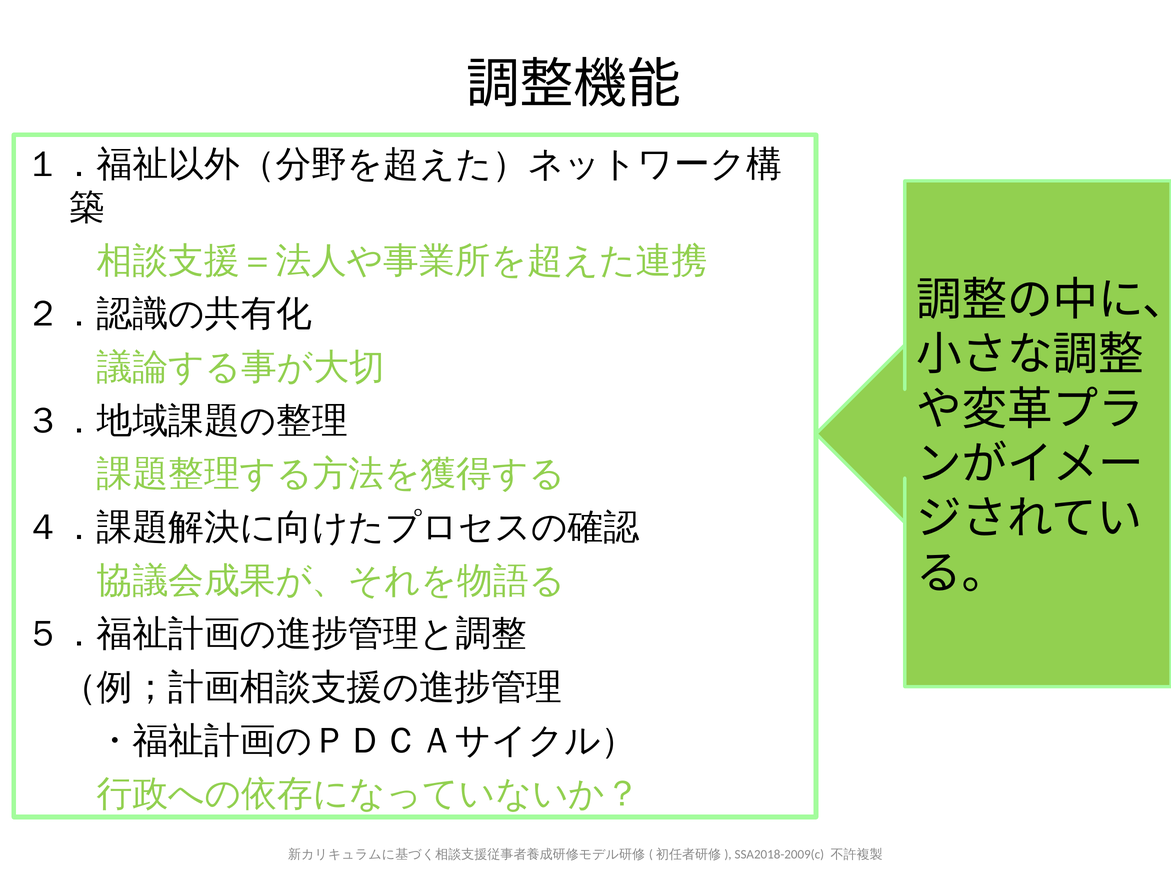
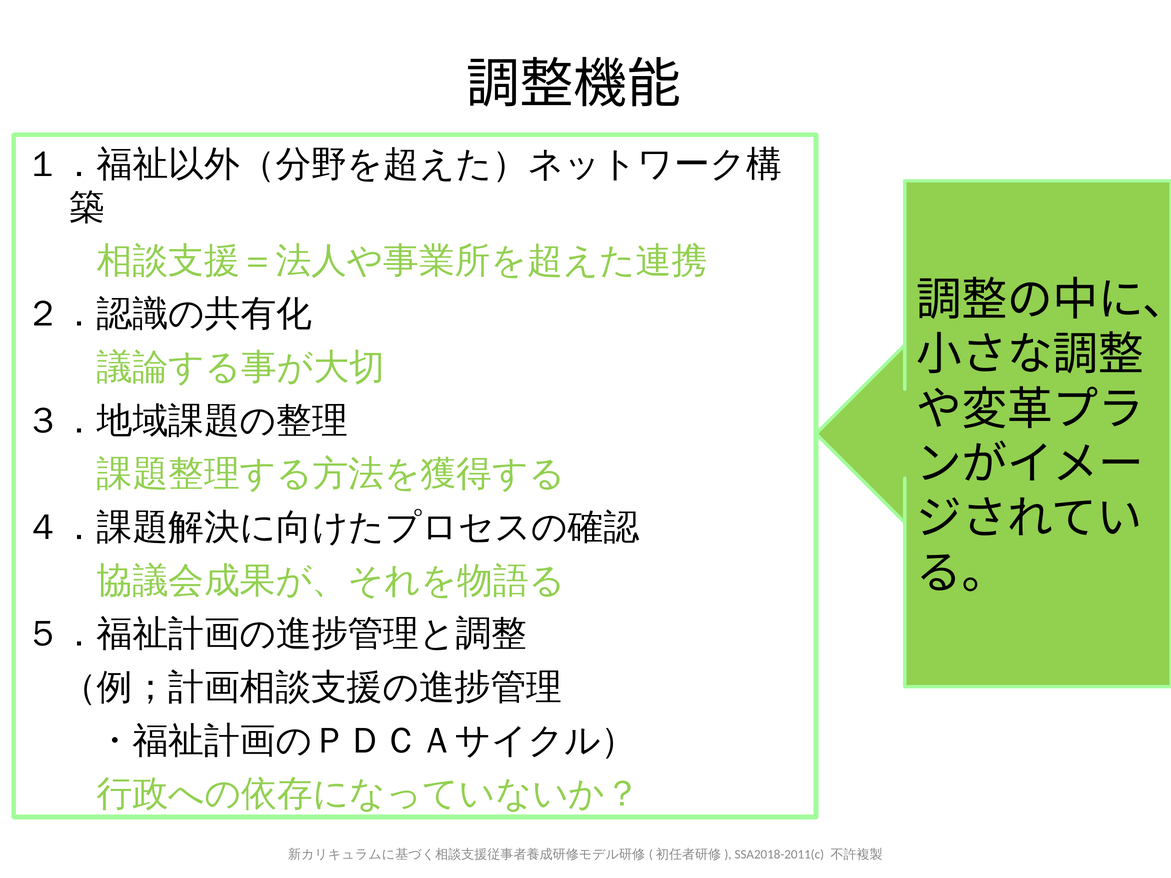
SSA2018-2009(c: SSA2018-2009(c -> SSA2018-2011(c (779, 855)
